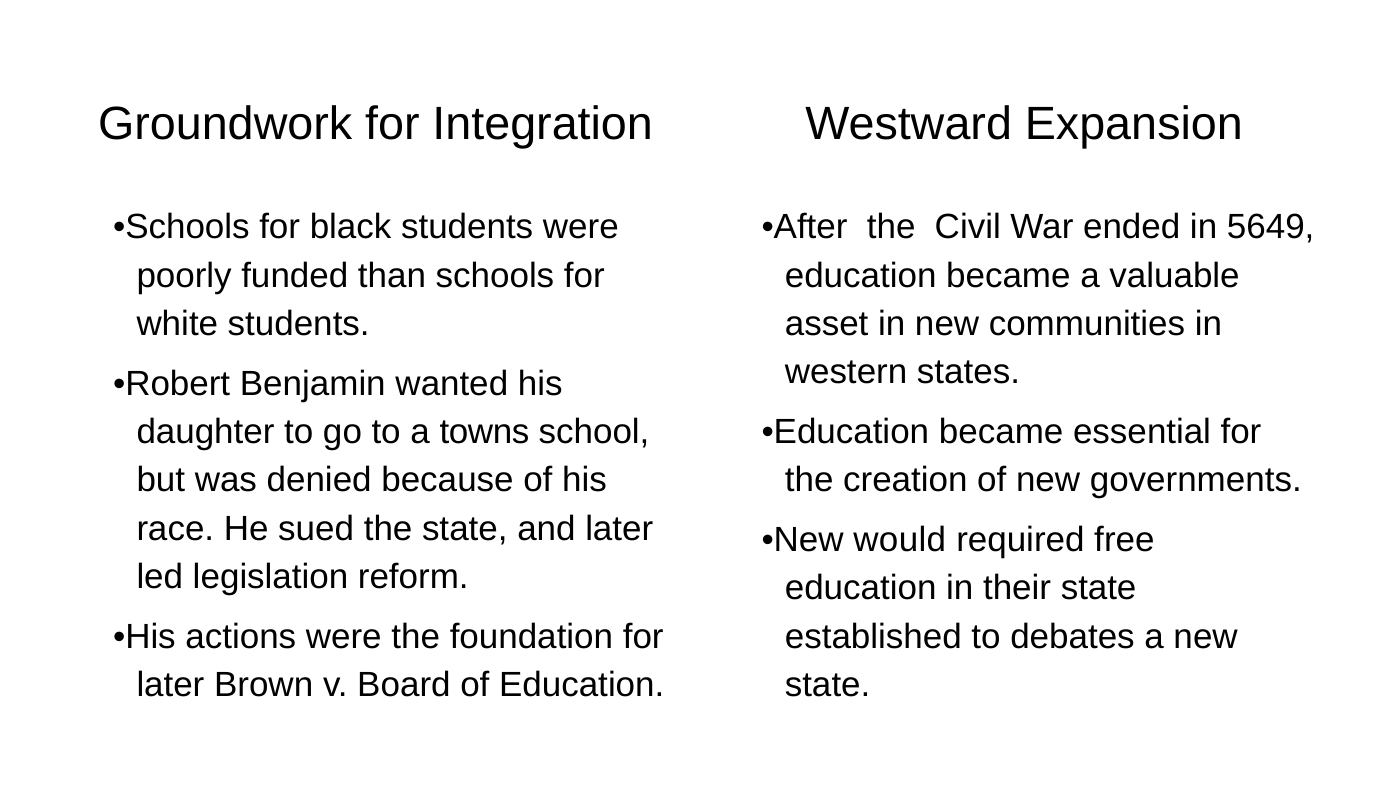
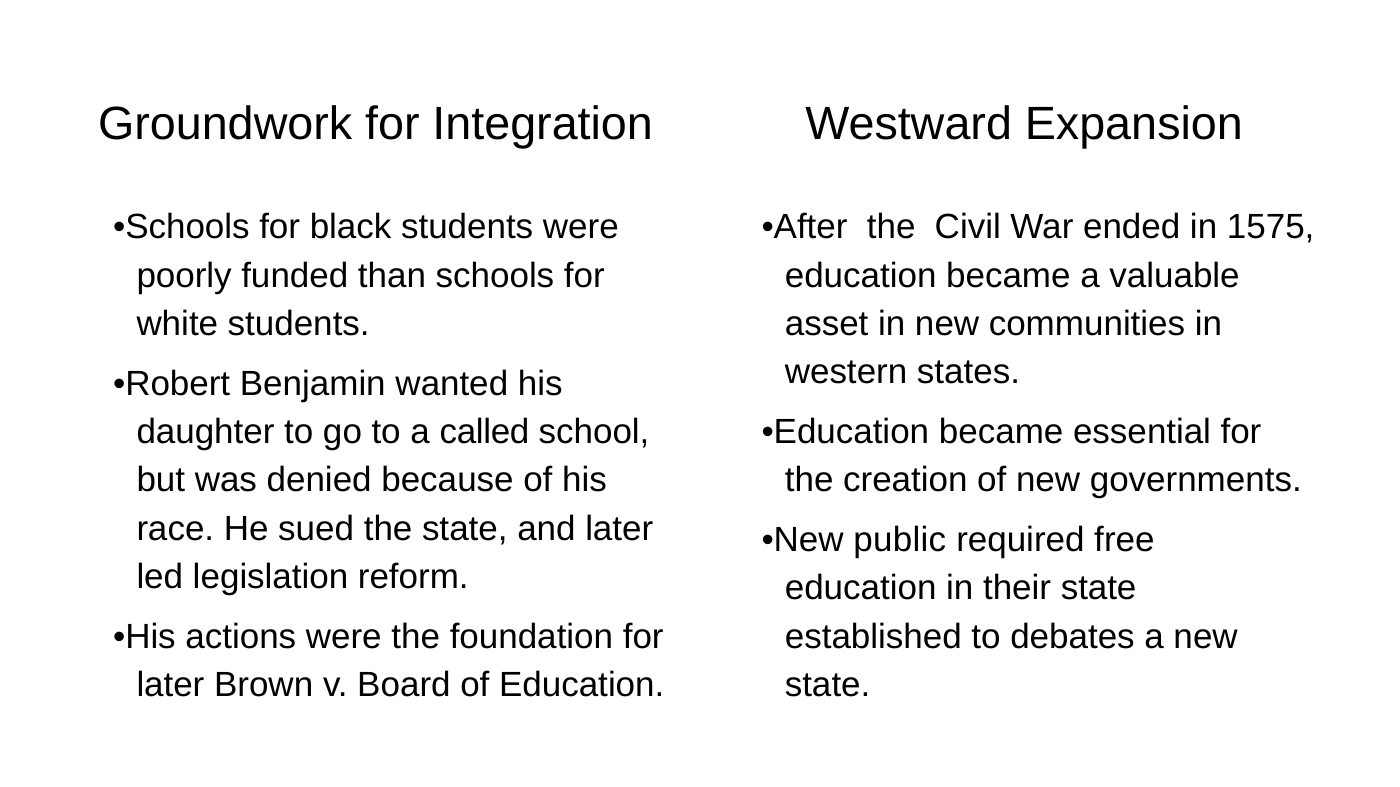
5649: 5649 -> 1575 (1271, 227)
towns: towns -> called (484, 432)
would: would -> public (900, 541)
